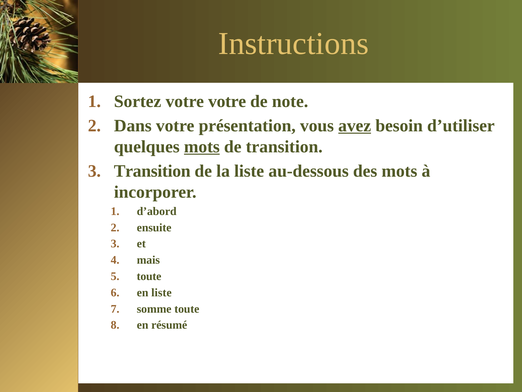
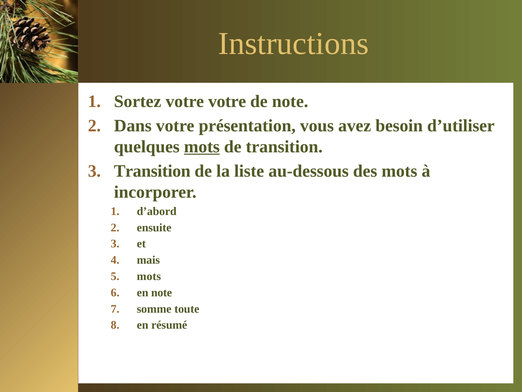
avez underline: present -> none (355, 126)
toute: toute -> mots (149, 276)
en liste: liste -> note (162, 292)
